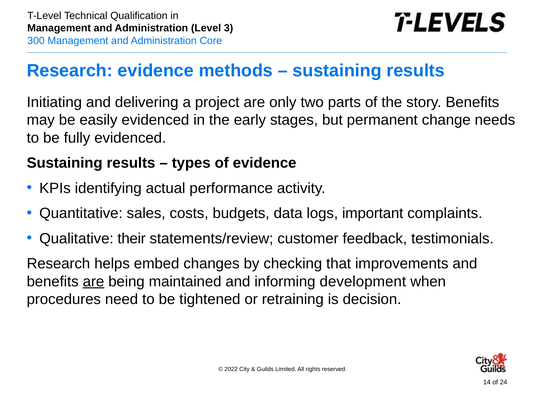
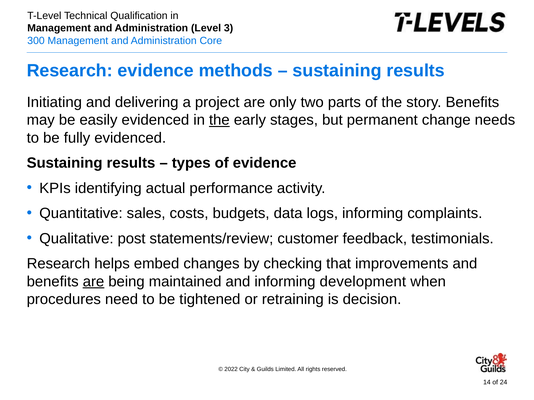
the underline: none -> present (219, 120)
logs important: important -> informing (373, 214)
their: their -> post (132, 239)
